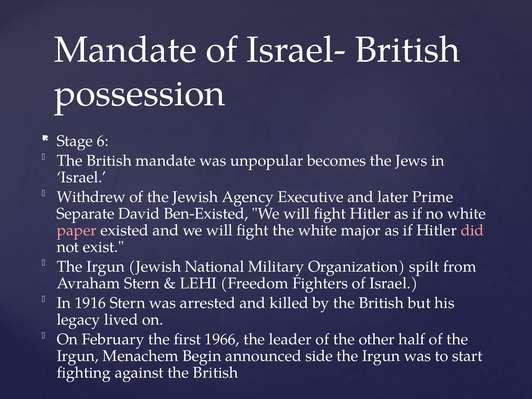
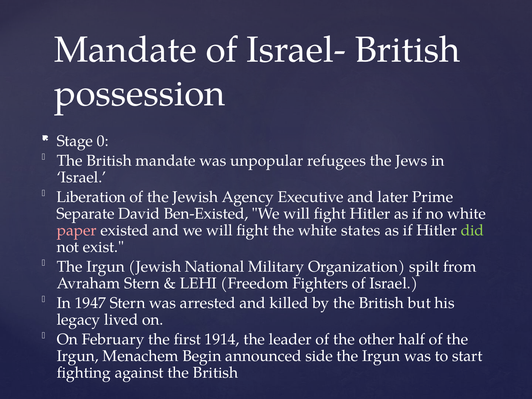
6: 6 -> 0 (103, 141)
becomes: becomes -> refugees (337, 161)
Withdrew: Withdrew -> Liberation (91, 197)
major: major -> states (361, 230)
did colour: pink -> light green (472, 230)
1916: 1916 -> 1947 (90, 303)
1966: 1966 -> 1914 (222, 339)
